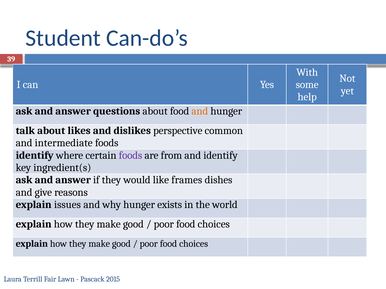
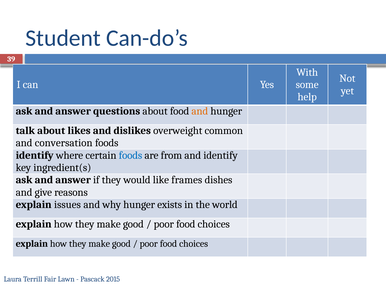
perspective: perspective -> overweight (178, 131)
intermediate: intermediate -> conversation (64, 143)
foods colour: purple -> blue (130, 156)
